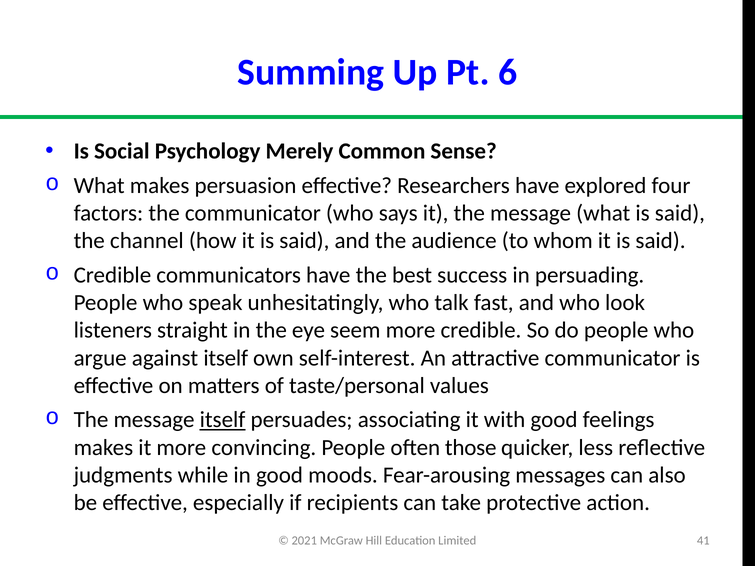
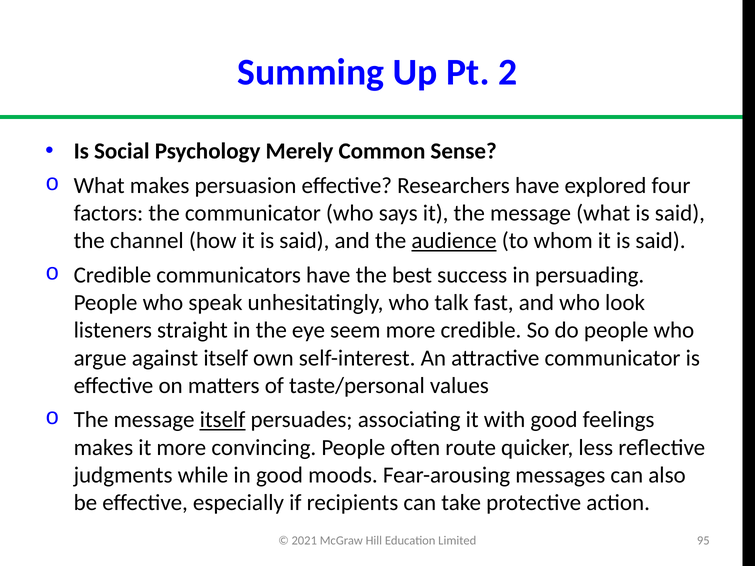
6: 6 -> 2 (508, 72)
audience underline: none -> present (454, 241)
those: those -> route (471, 448)
41: 41 -> 95 (703, 541)
